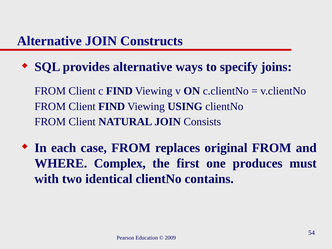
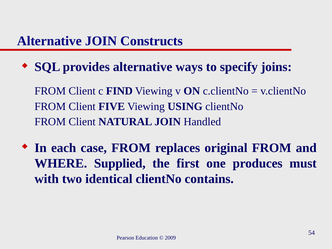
Client FIND: FIND -> FIVE (112, 106)
Consists: Consists -> Handled (202, 122)
Complex: Complex -> Supplied (120, 163)
